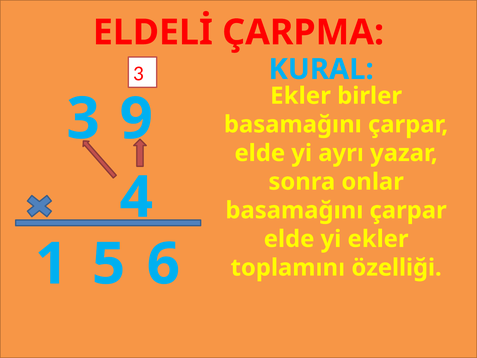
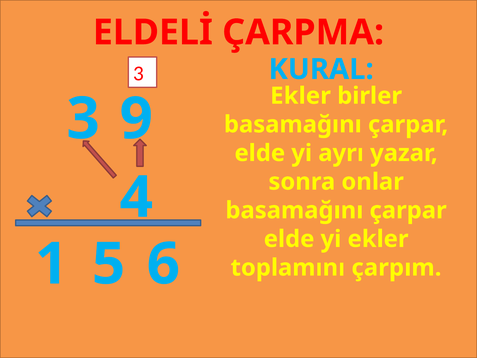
özelliği: özelliği -> çarpım (396, 268)
